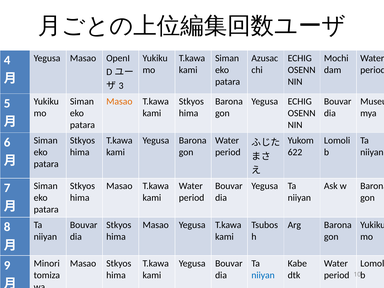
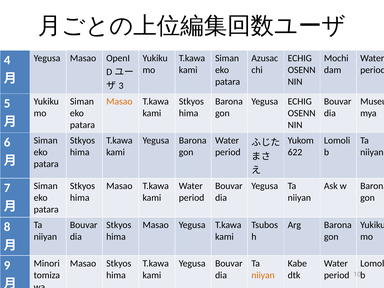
niiyan colour: blue -> orange (263, 275)
